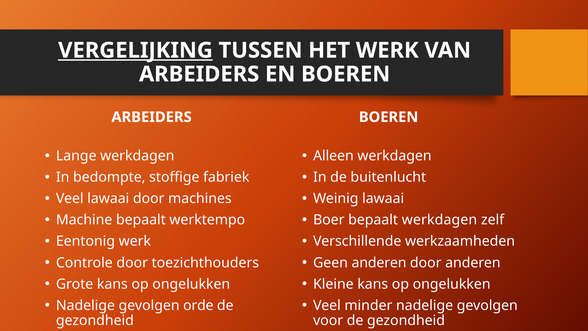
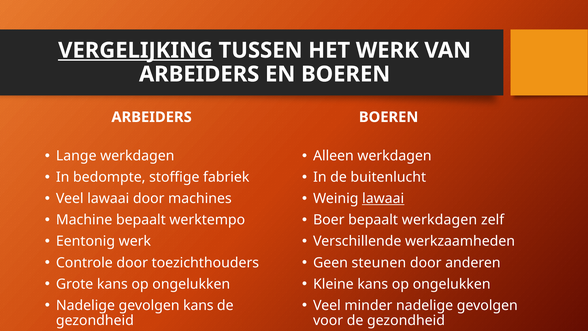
lawaai underline: none -> present (383, 198)
Geen anderen: anderen -> steunen (379, 263)
gevolgen orde: orde -> kans (198, 305)
